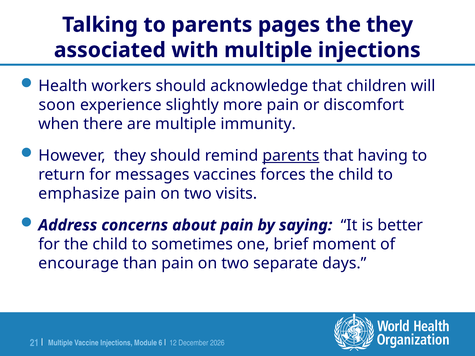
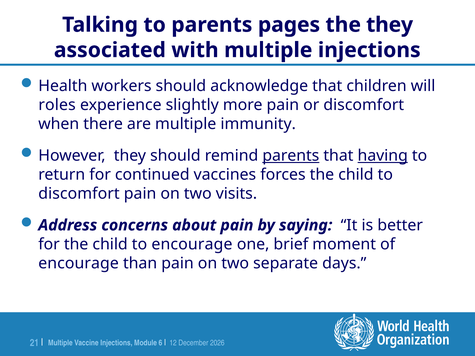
soon: soon -> roles (57, 105)
having underline: none -> present (383, 156)
messages: messages -> continued (152, 175)
emphasize: emphasize -> discomfort (79, 194)
to sometimes: sometimes -> encourage (192, 244)
